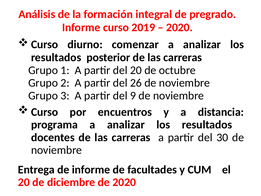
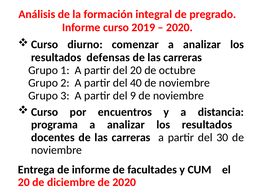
posterior: posterior -> defensas (108, 57)
26: 26 -> 40 (136, 83)
